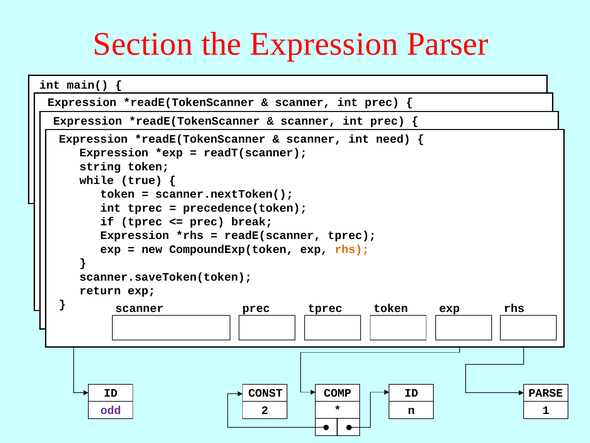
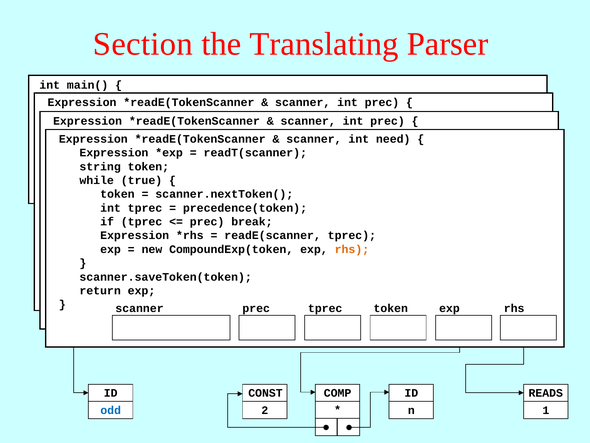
the Expression: Expression -> Translating (324, 44)
PARSE: PARSE -> READS (546, 393)
odd colour: purple -> blue (111, 410)
